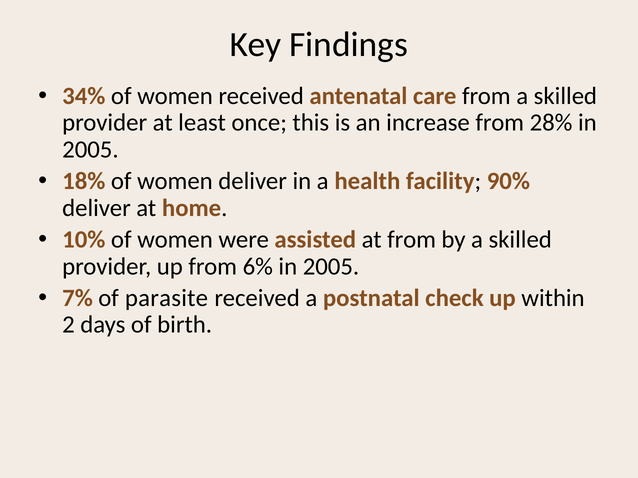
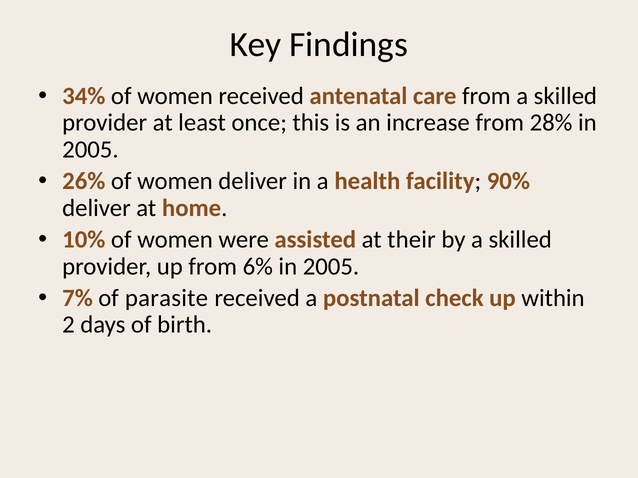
18%: 18% -> 26% (84, 181)
at from: from -> their (411, 240)
